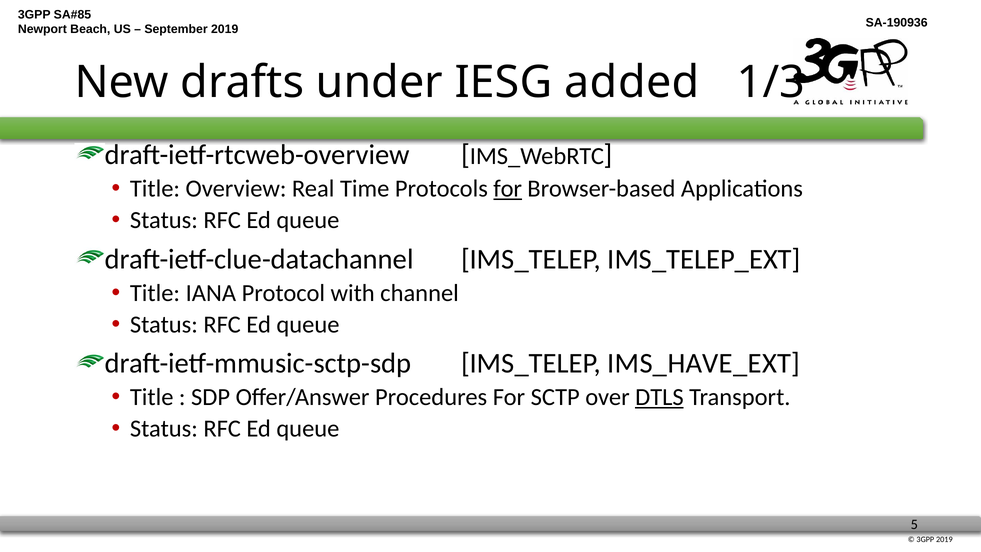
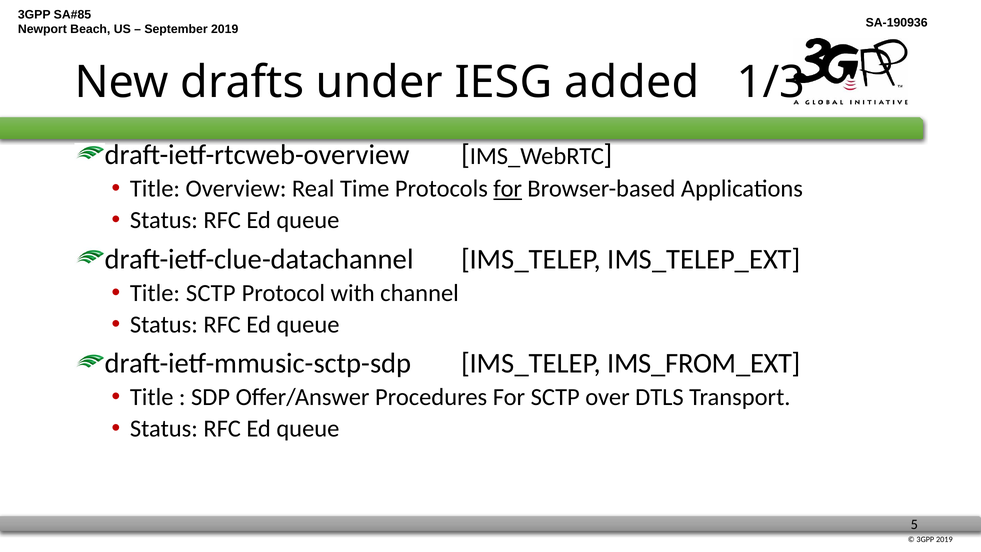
Title IANA: IANA -> SCTP (211, 293)
IMS_HAVE_EXT: IMS_HAVE_EXT -> IMS_FROM_EXT (704, 363)
DTLS underline: present -> none (659, 397)
